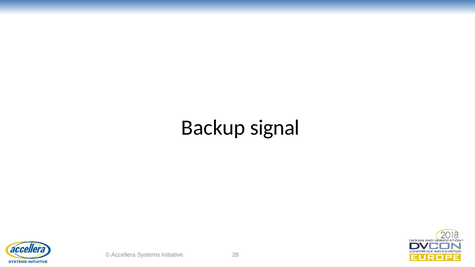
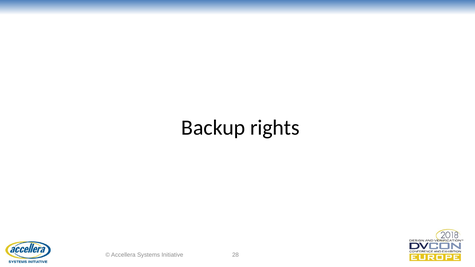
signal: signal -> rights (275, 128)
